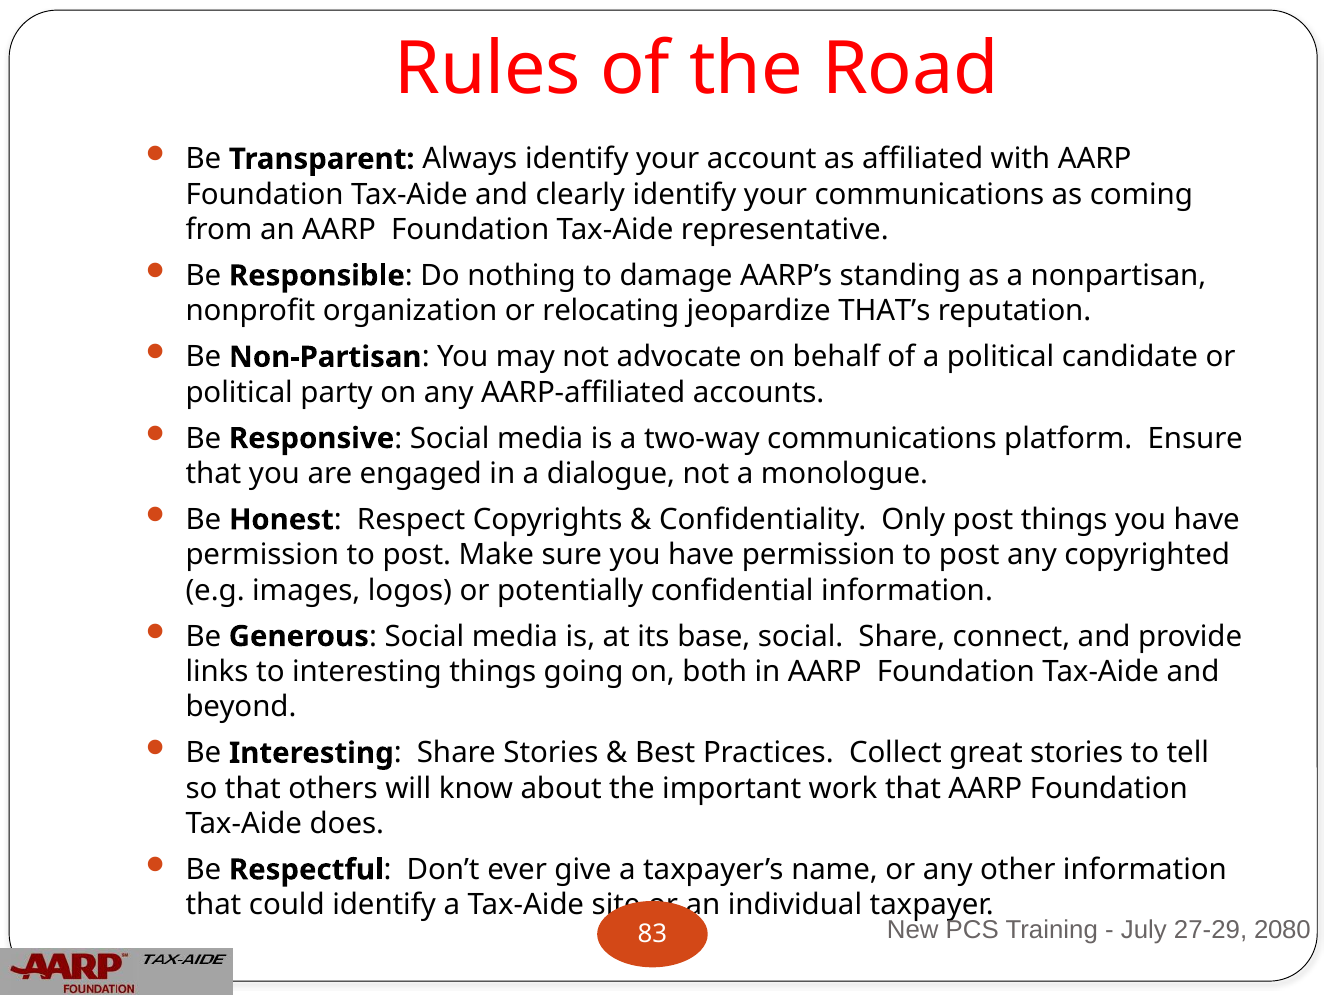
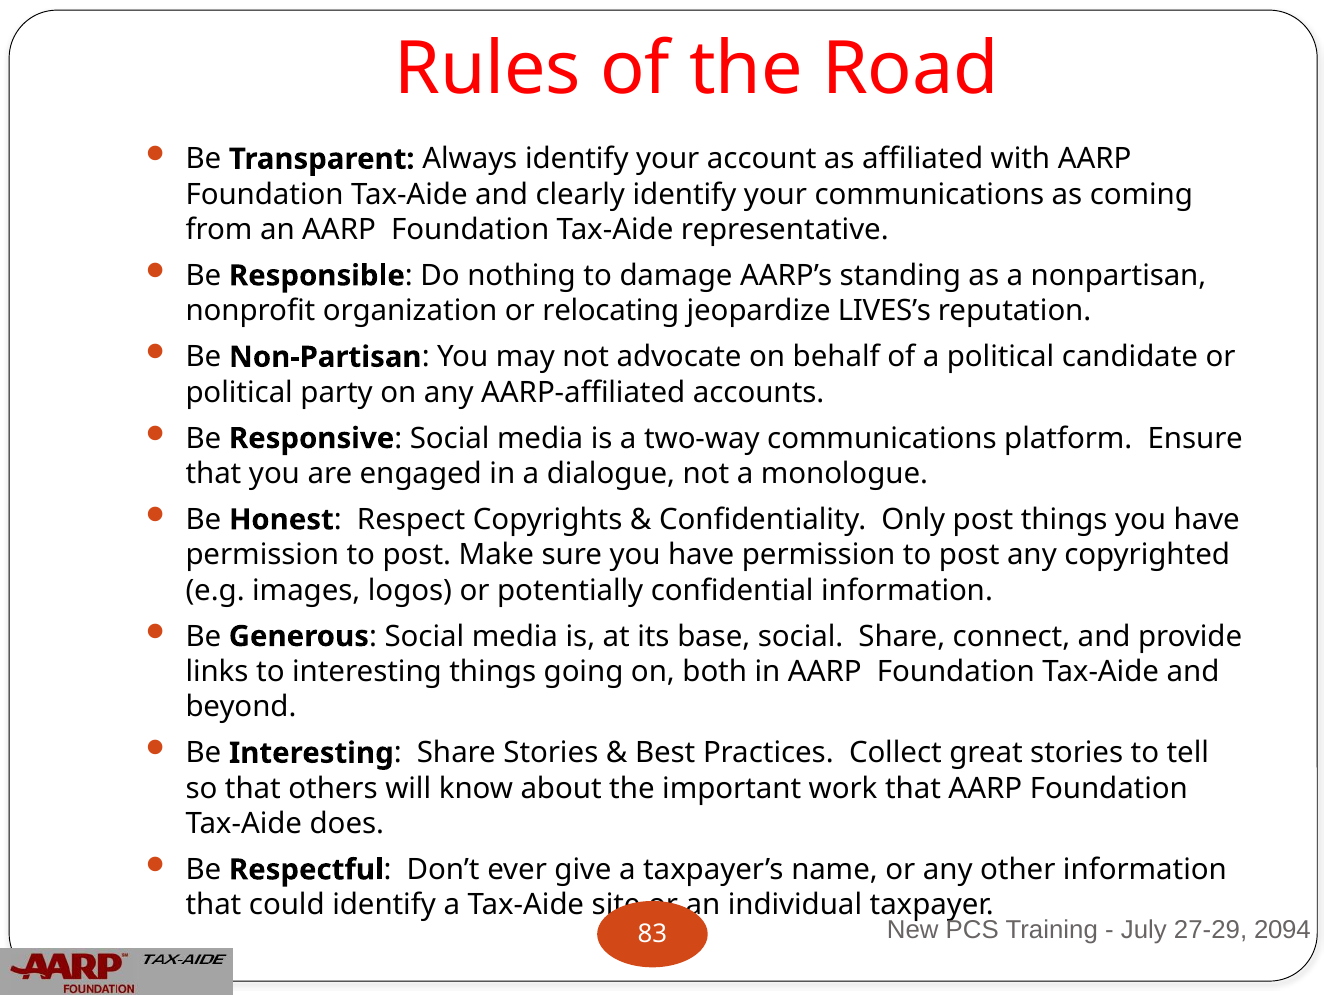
THAT’s: THAT’s -> LIVES’s (884, 311)
2080: 2080 -> 2094 (1282, 931)
